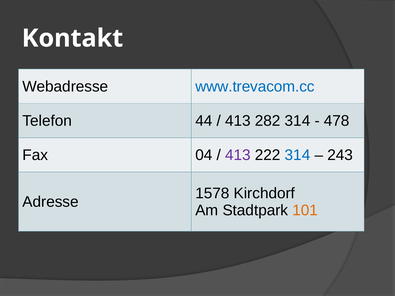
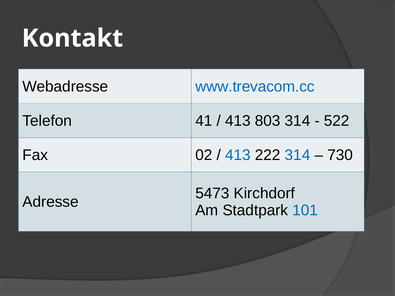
44: 44 -> 41 (204, 121)
282: 282 -> 803 (268, 121)
478: 478 -> 522 (337, 121)
04: 04 -> 02 (204, 155)
413 colour: purple -> blue (238, 155)
243: 243 -> 730 (340, 155)
1578: 1578 -> 5473 (212, 193)
101 colour: orange -> blue (305, 211)
